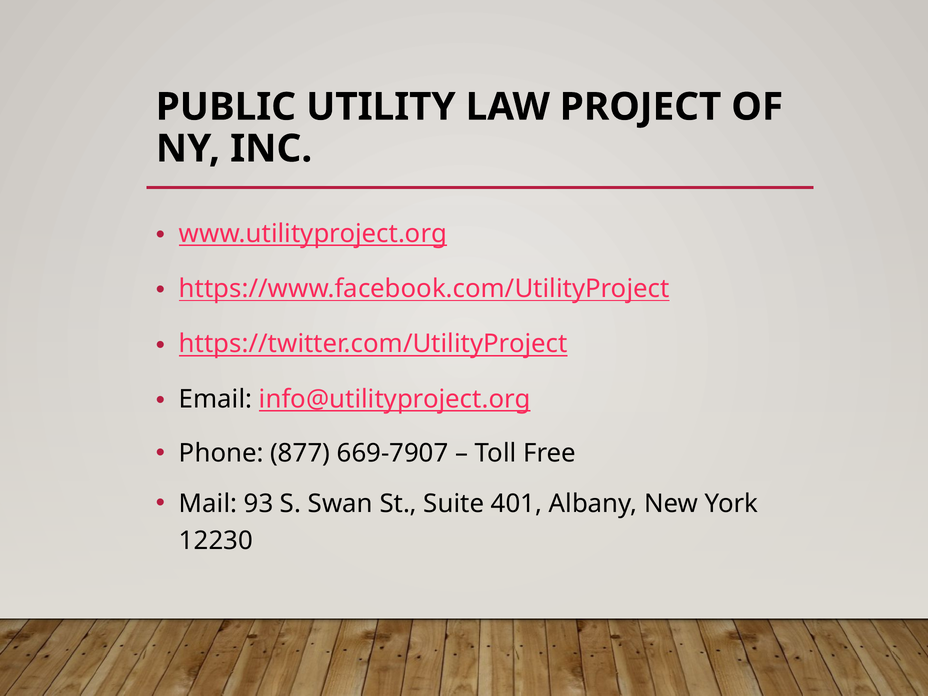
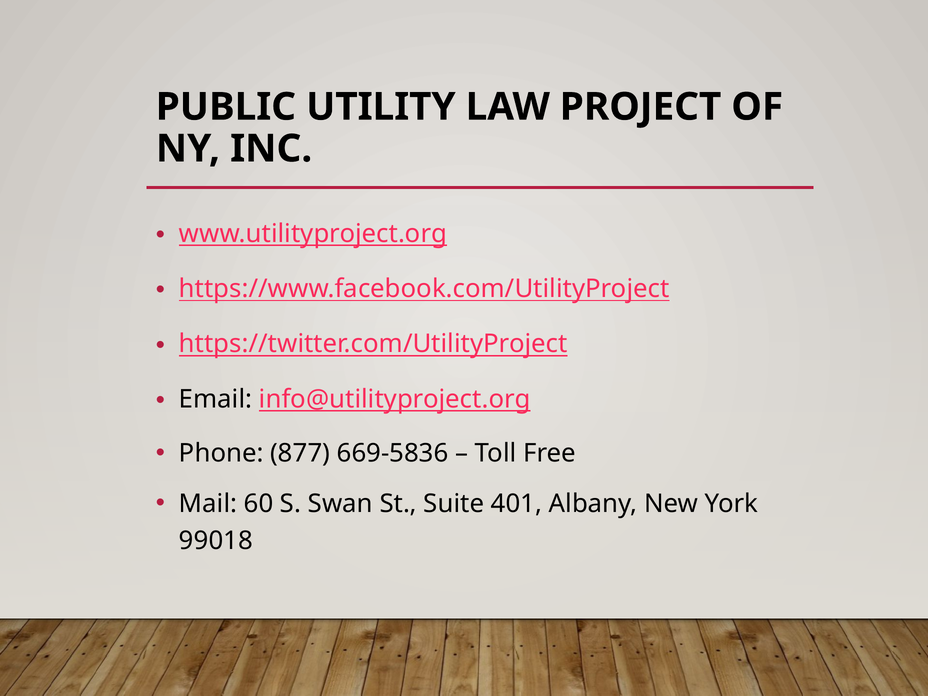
669-7907: 669-7907 -> 669-5836 (393, 453)
93: 93 -> 60 (259, 503)
12230: 12230 -> 99018 (216, 541)
